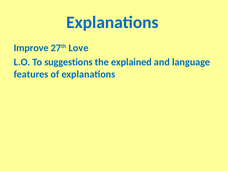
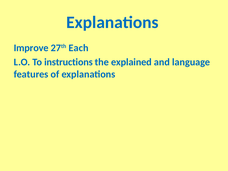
Love: Love -> Each (79, 48)
suggestions: suggestions -> instructions (68, 62)
